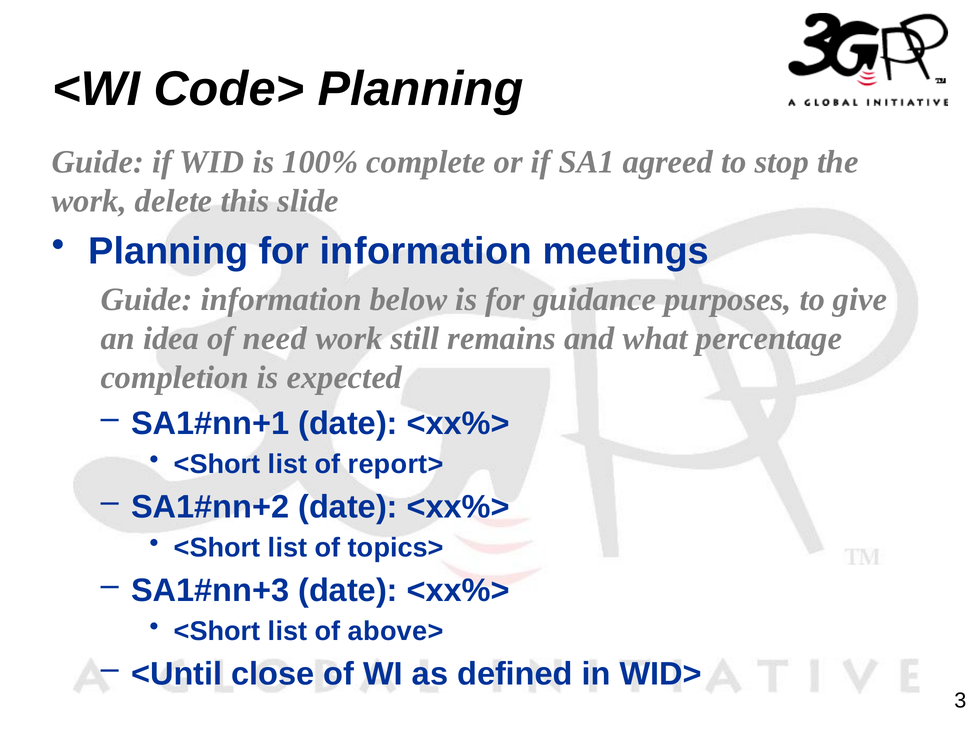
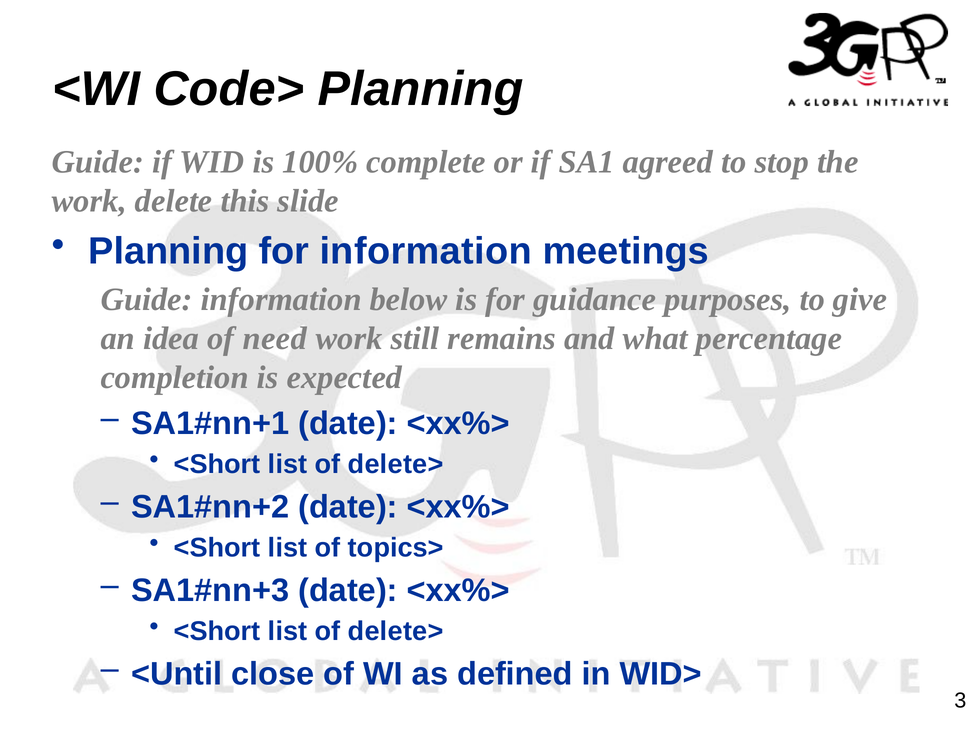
report>: report> -> delete> (396, 464)
above>: above> -> delete> (396, 631)
